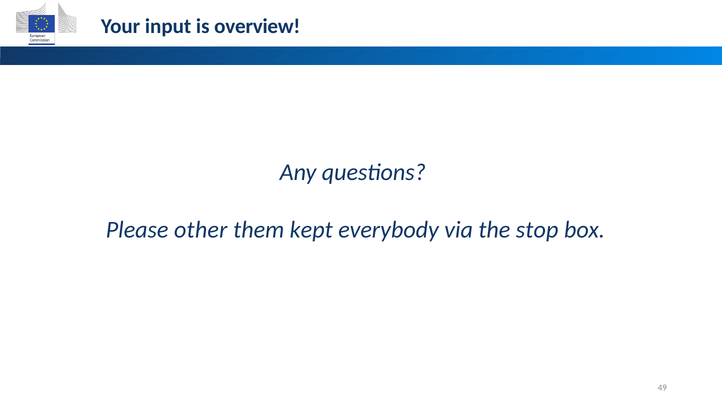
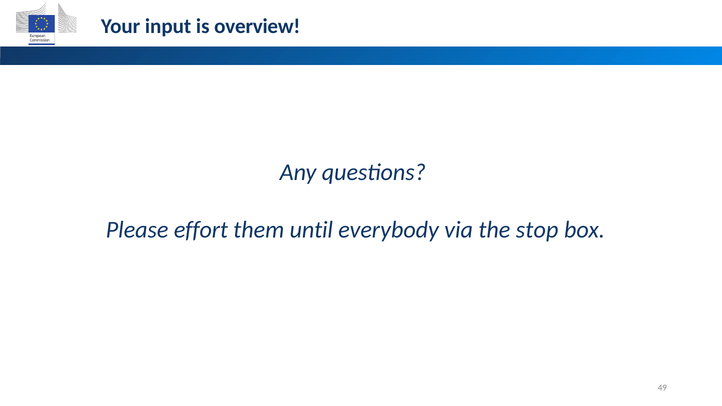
other: other -> effort (201, 230)
kept: kept -> until (311, 230)
